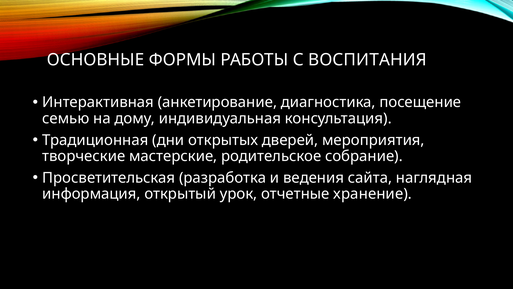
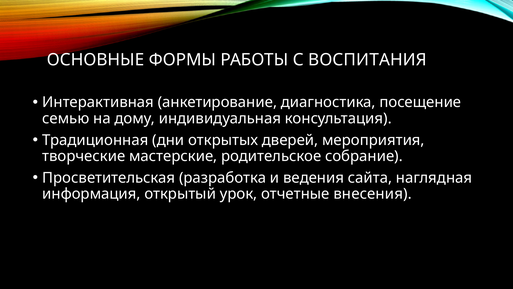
хранение: хранение -> внесения (373, 194)
